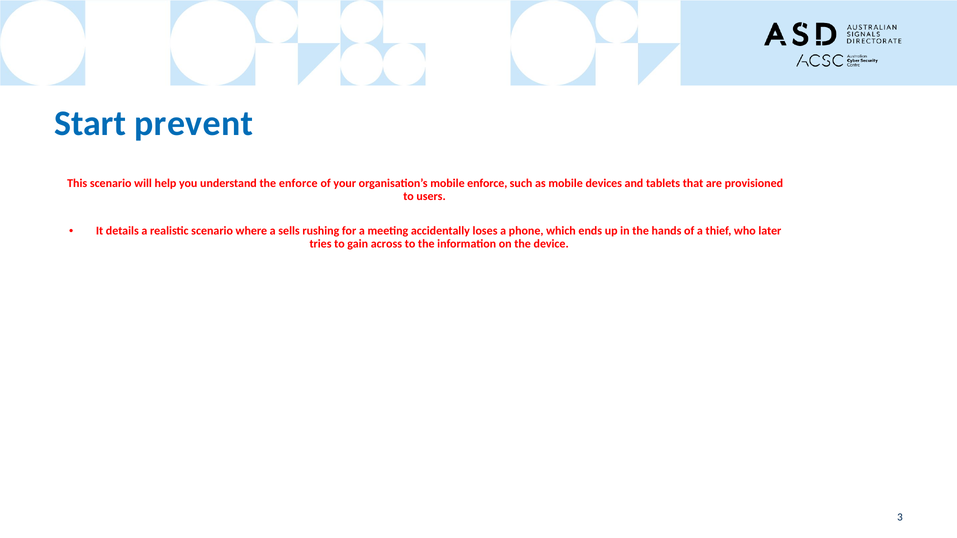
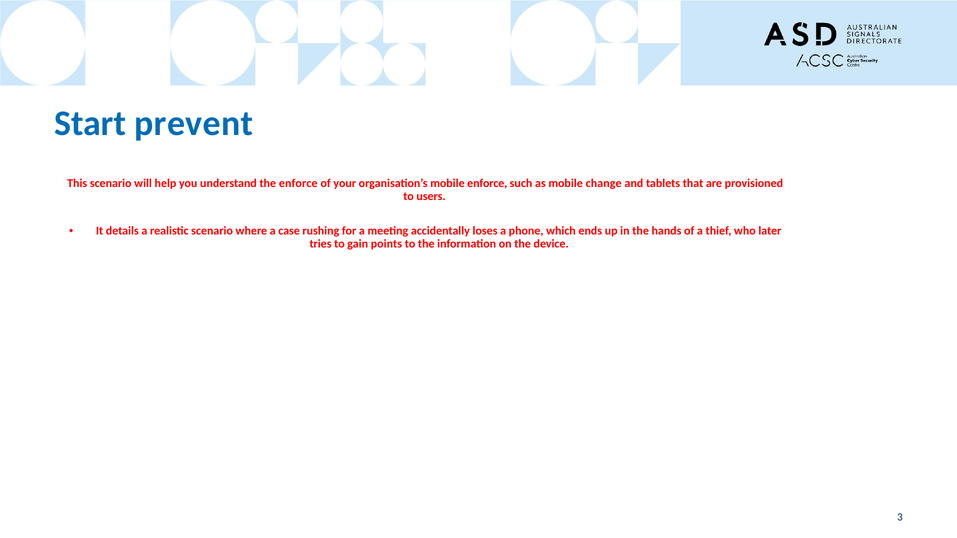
devices: devices -> change (604, 183)
sells: sells -> case (289, 231)
across: across -> points (386, 244)
